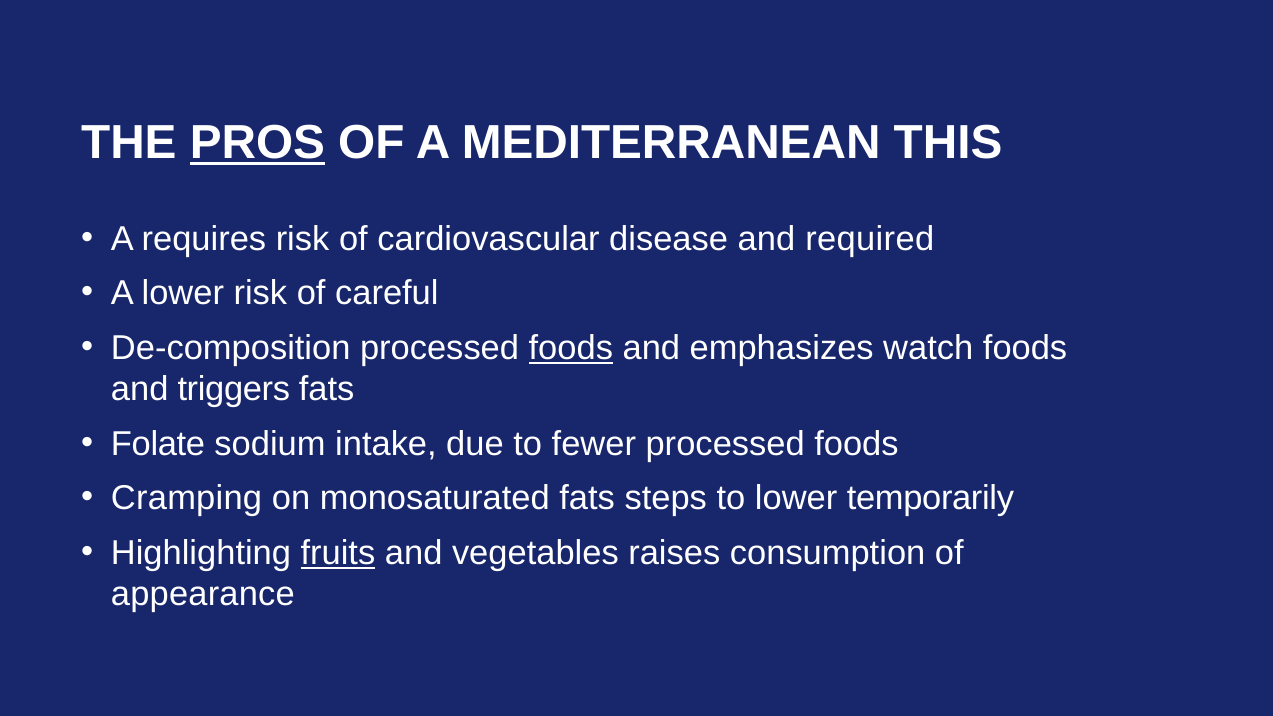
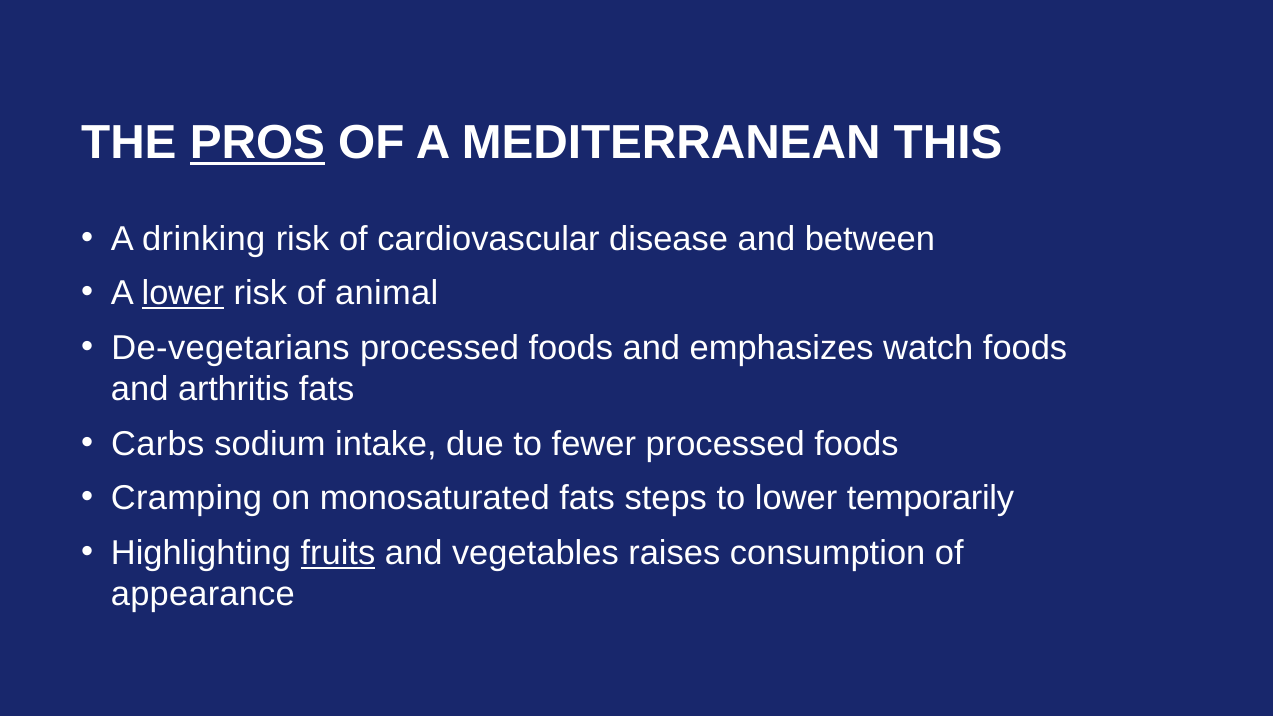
requires: requires -> drinking (204, 239)
required: required -> between (870, 239)
lower underline: none -> present (183, 293)
careful: careful -> animal (387, 293)
De-composition: De-composition -> De-vegetarians (231, 348)
foods underline: present -> none (571, 348)
triggers: triggers -> arthritis (234, 389)
Folate: Folate -> Carbs (158, 444)
